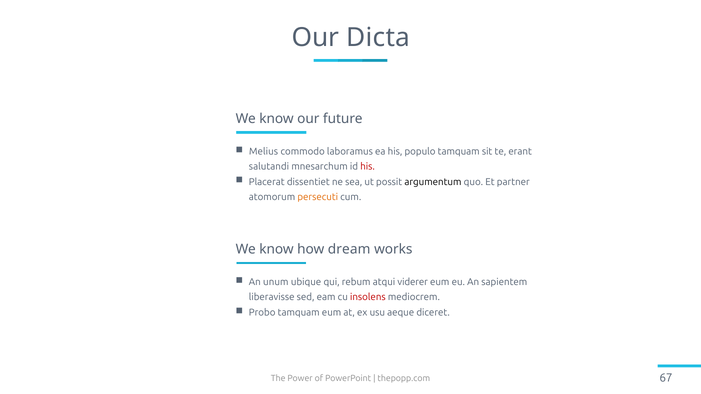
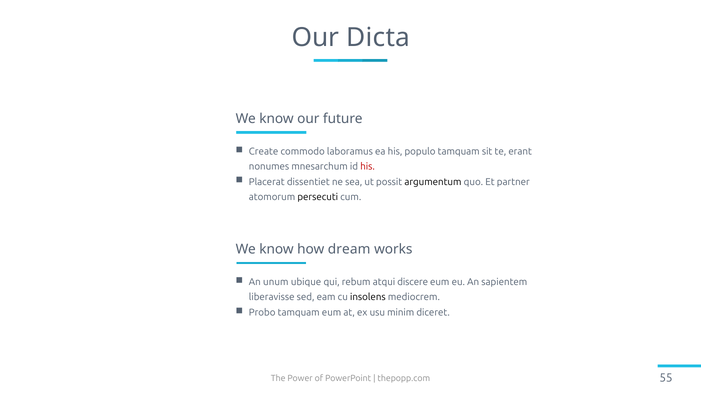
Melius: Melius -> Create (264, 152)
salutandi: salutandi -> nonumes (269, 167)
persecuti colour: orange -> black (318, 197)
viderer: viderer -> discere (413, 282)
insolens colour: red -> black (368, 297)
aeque: aeque -> minim (401, 313)
67: 67 -> 55 (666, 378)
